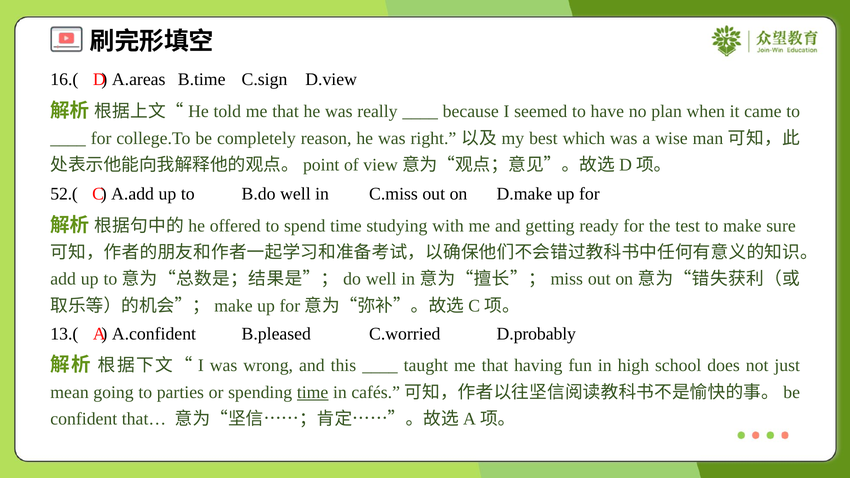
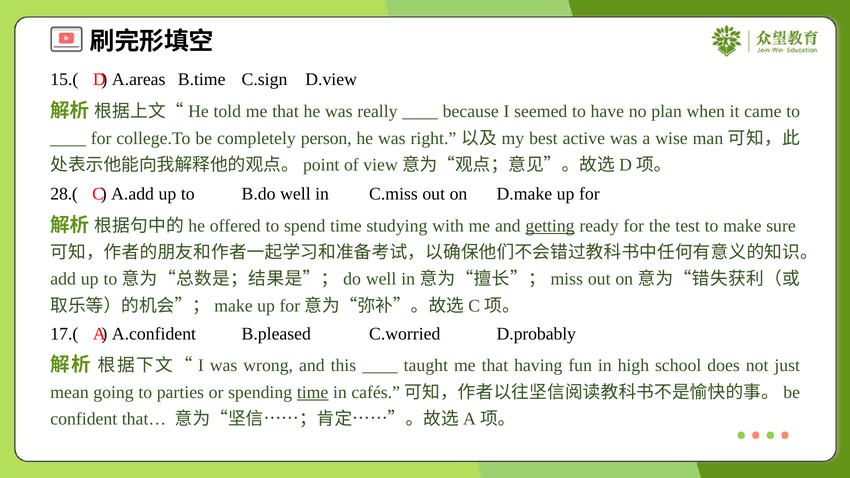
16.(: 16.( -> 15.( (64, 80)
reason: reason -> person (326, 138)
which: which -> active (584, 138)
52.(: 52.( -> 28.( (64, 194)
getting underline: none -> present (550, 226)
13.(: 13.( -> 17.( (64, 334)
